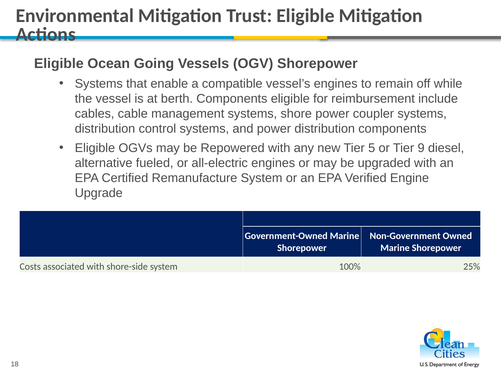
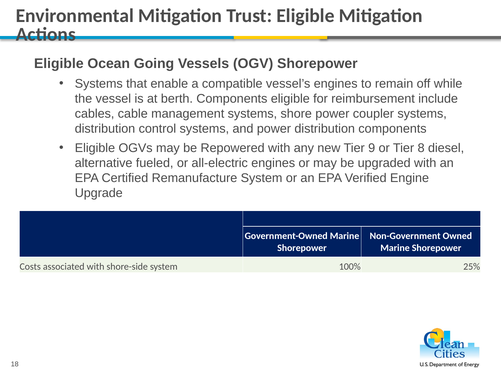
5: 5 -> 9 (372, 148)
9: 9 -> 8 (421, 148)
